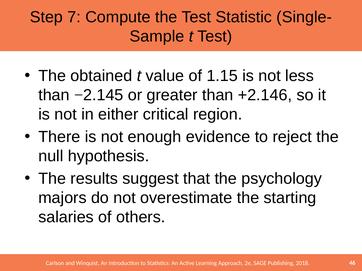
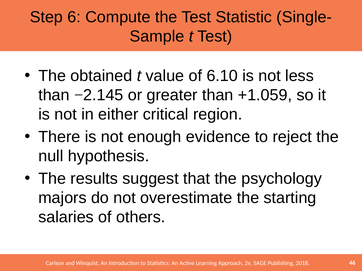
7: 7 -> 6 (74, 17)
1.15: 1.15 -> 6.10 (222, 76)
+2.146: +2.146 -> +1.059 (265, 95)
